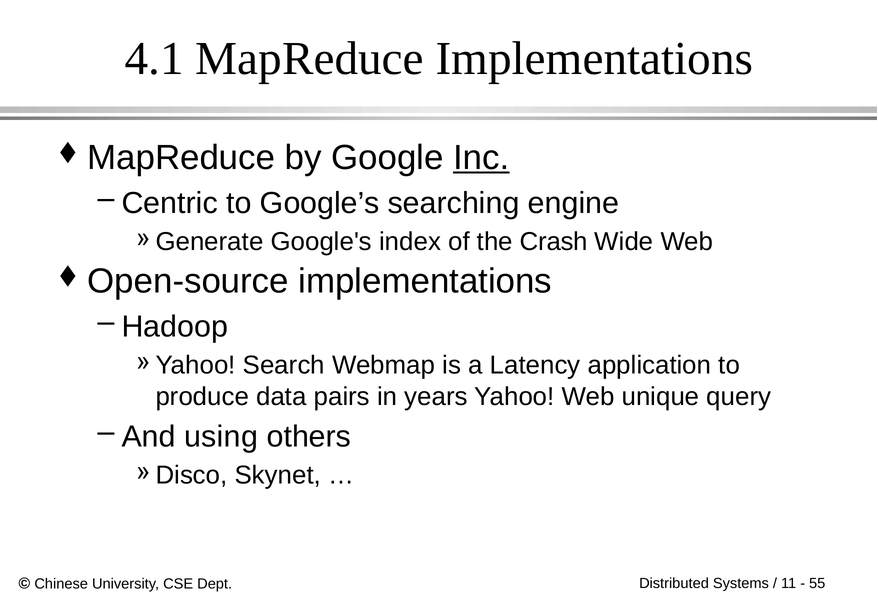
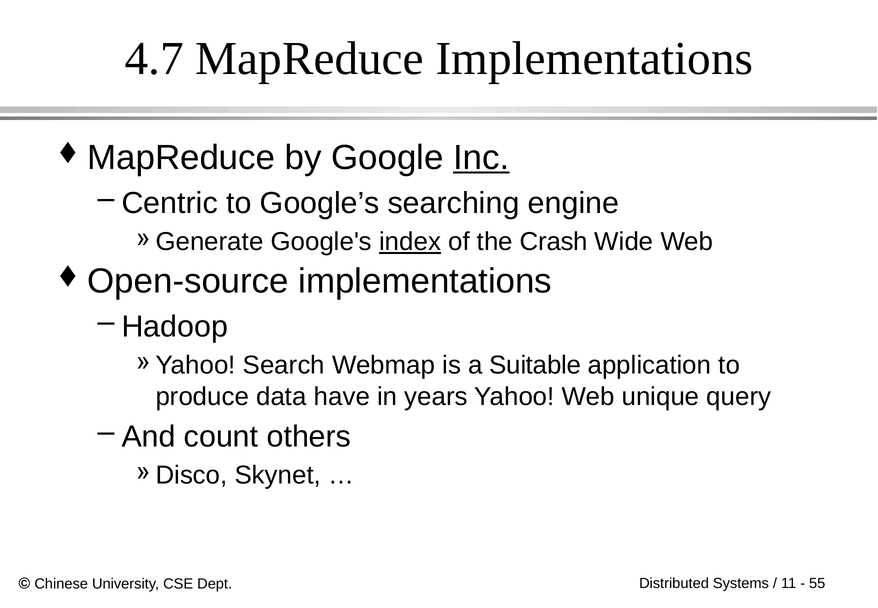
4.1: 4.1 -> 4.7 (154, 59)
index underline: none -> present (410, 242)
Latency: Latency -> Suitable (535, 365)
pairs: pairs -> have (342, 396)
using: using -> count (221, 437)
